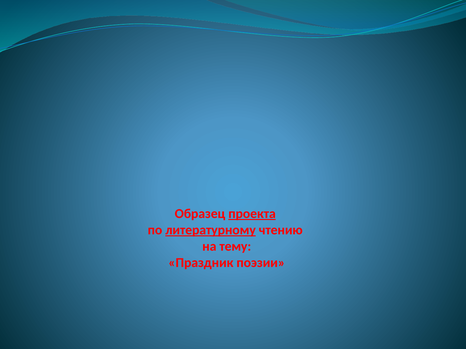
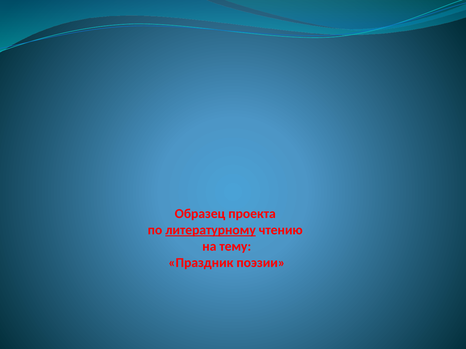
проекта underline: present -> none (252, 214)
